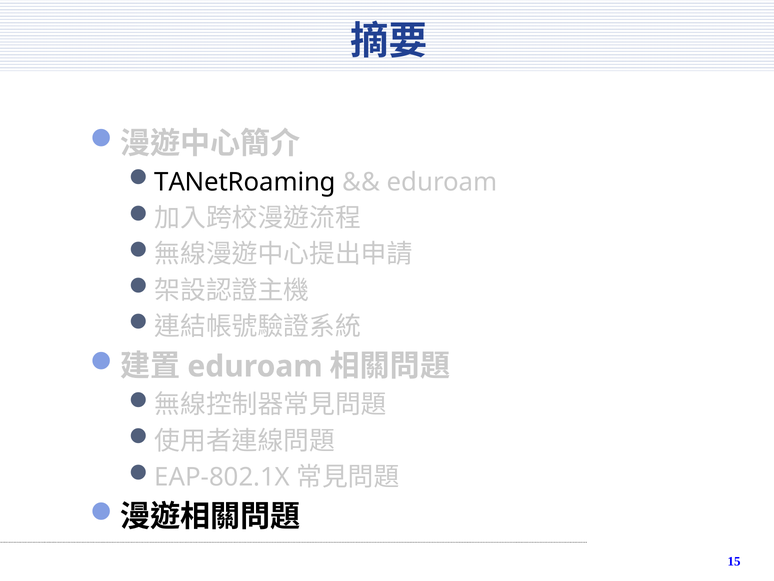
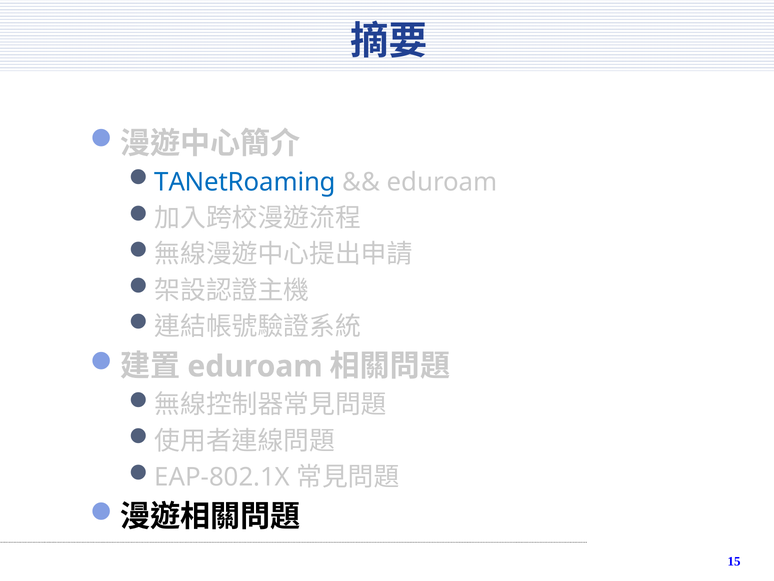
TANetRoaming colour: black -> blue (245, 182)
